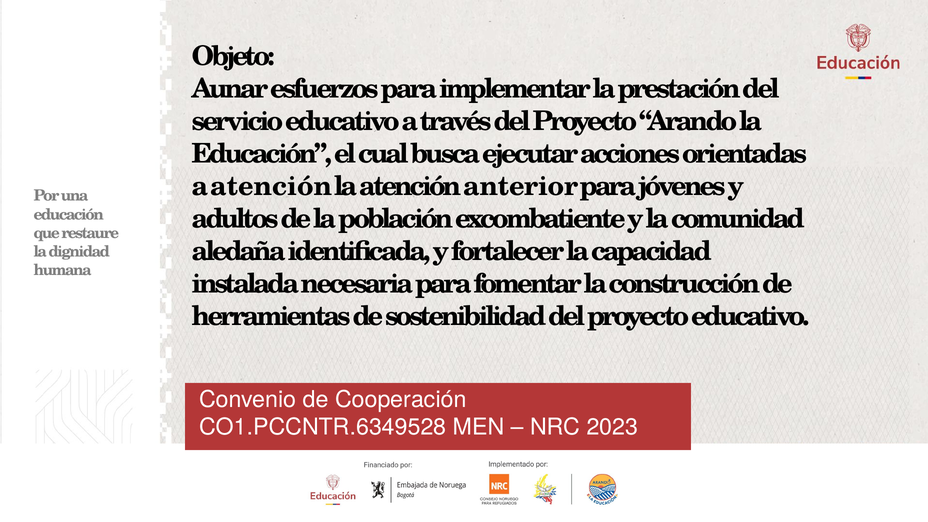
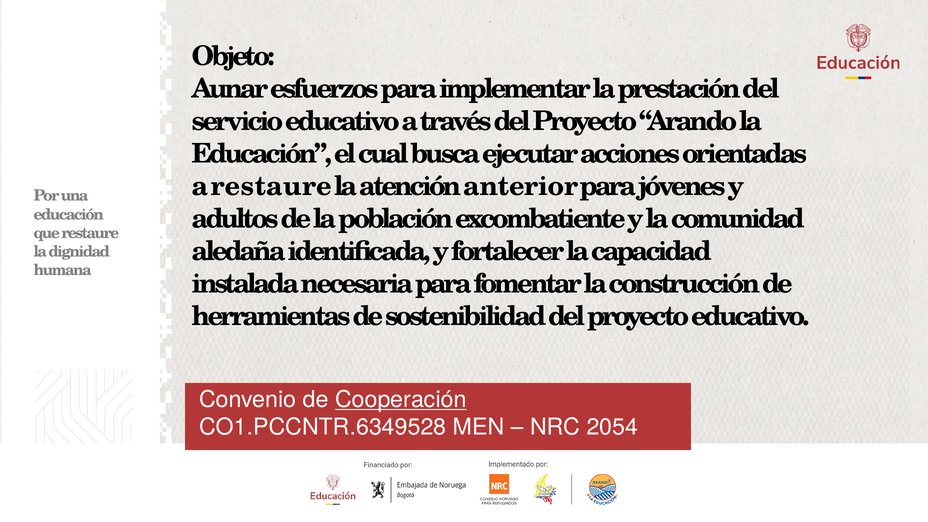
a atención: atención -> restaure (271, 186)
Cooperación underline: none -> present (401, 399)
2023: 2023 -> 2054 (612, 427)
